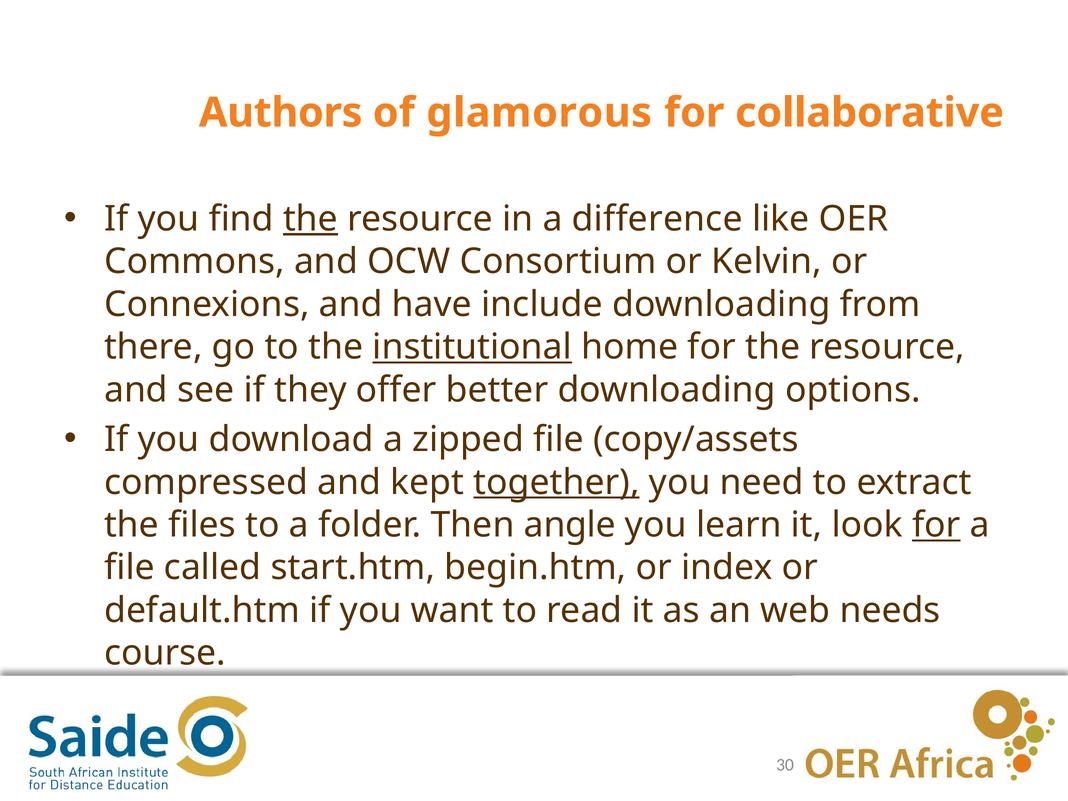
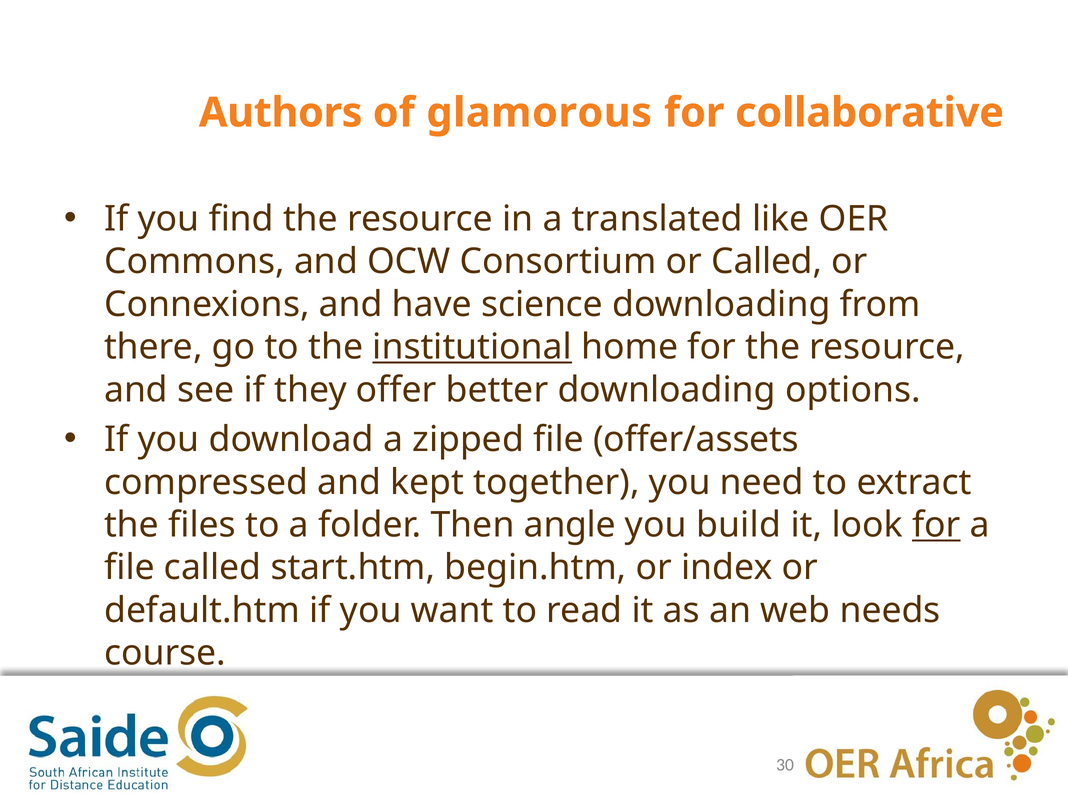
the underline: present -> none (310, 219)
difference: difference -> translated (657, 219)
or Kelvin: Kelvin -> Called (767, 262)
include: include -> science (542, 304)
copy/assets: copy/assets -> offer/assets (696, 440)
together underline: present -> none (557, 482)
learn: learn -> build (739, 525)
